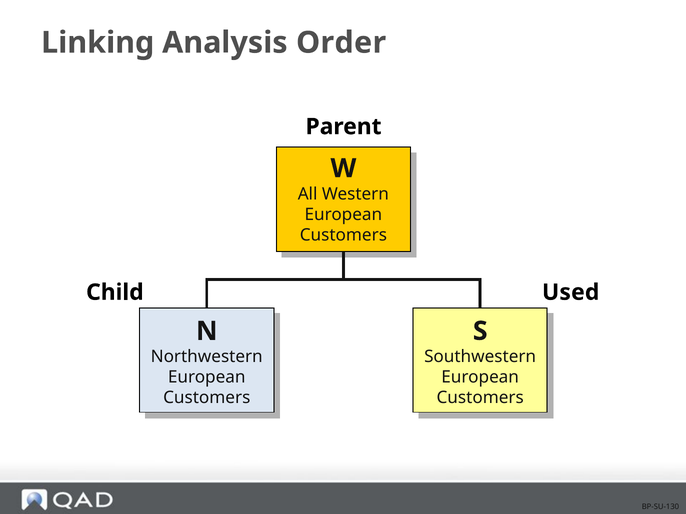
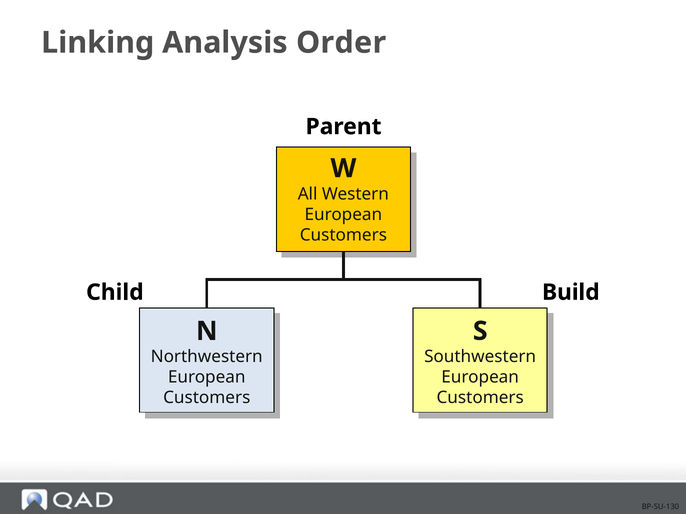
Used: Used -> Build (571, 293)
